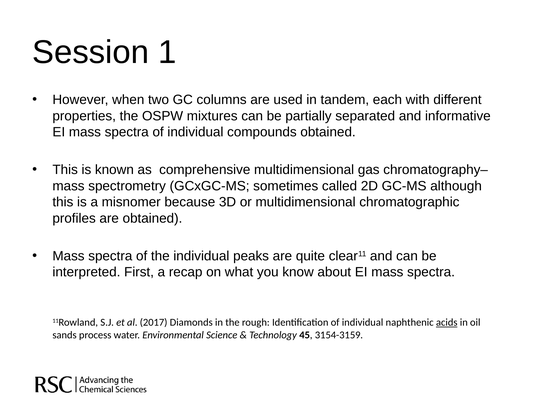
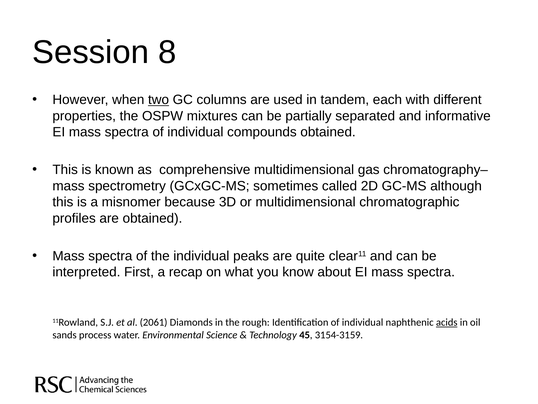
1: 1 -> 8 (167, 52)
two underline: none -> present (159, 100)
2017: 2017 -> 2061 (154, 322)
